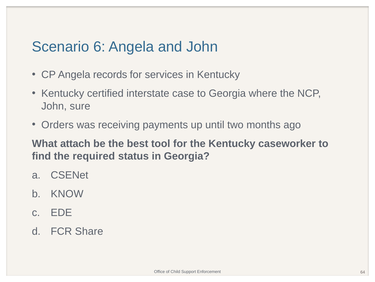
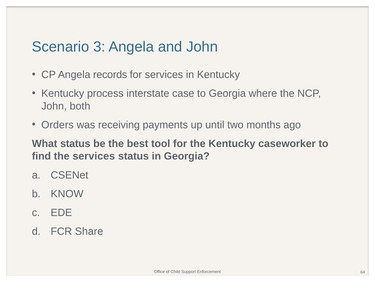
6: 6 -> 3 (99, 47)
certified: certified -> process (105, 93)
sure: sure -> both (80, 106)
What attach: attach -> status (75, 143)
the required: required -> services (94, 156)
